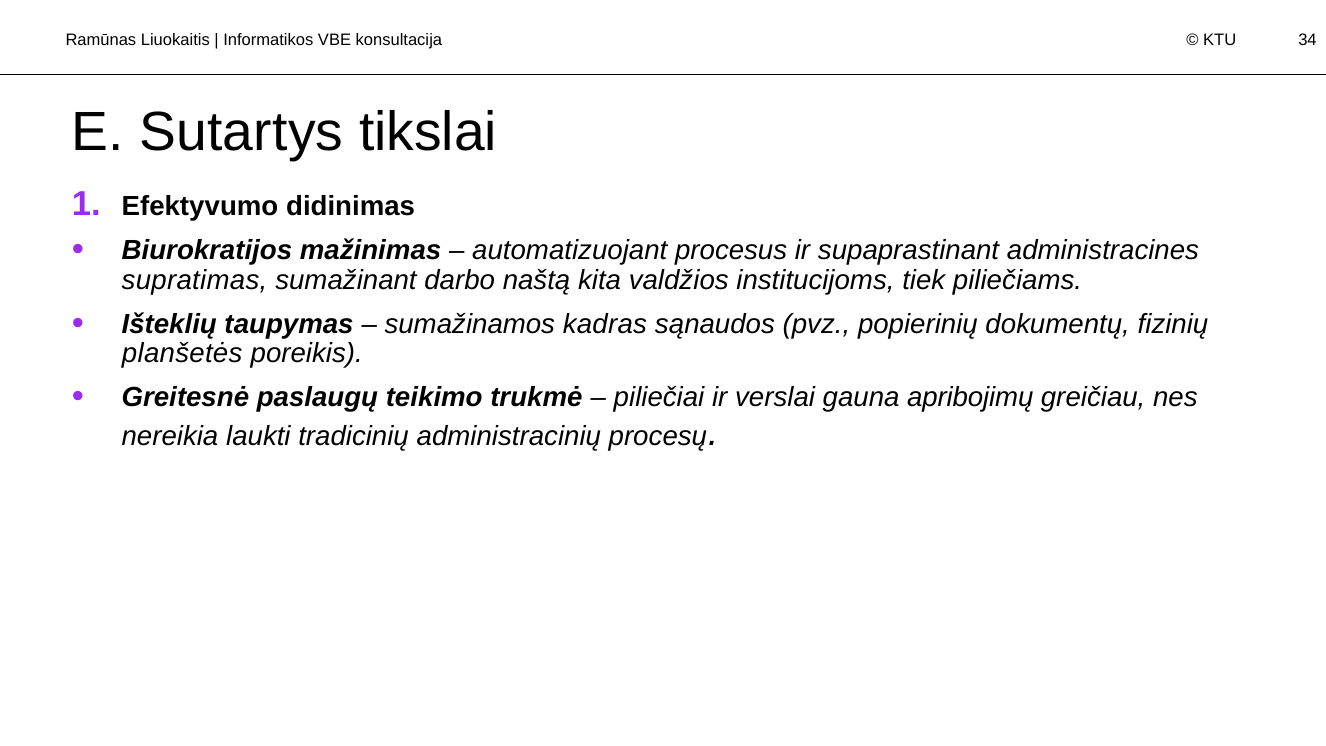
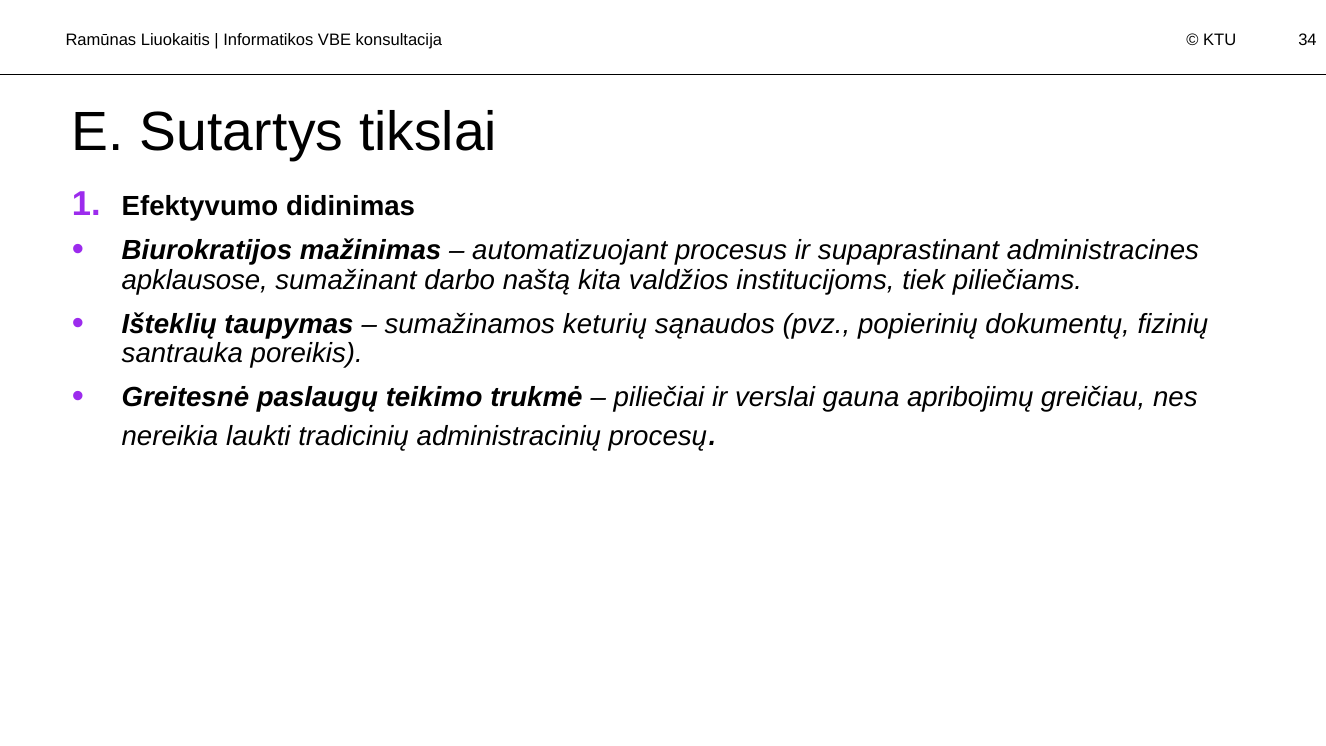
supratimas: supratimas -> apklausose (195, 280)
kadras: kadras -> keturių (605, 324)
planšetės: planšetės -> santrauka (182, 354)
